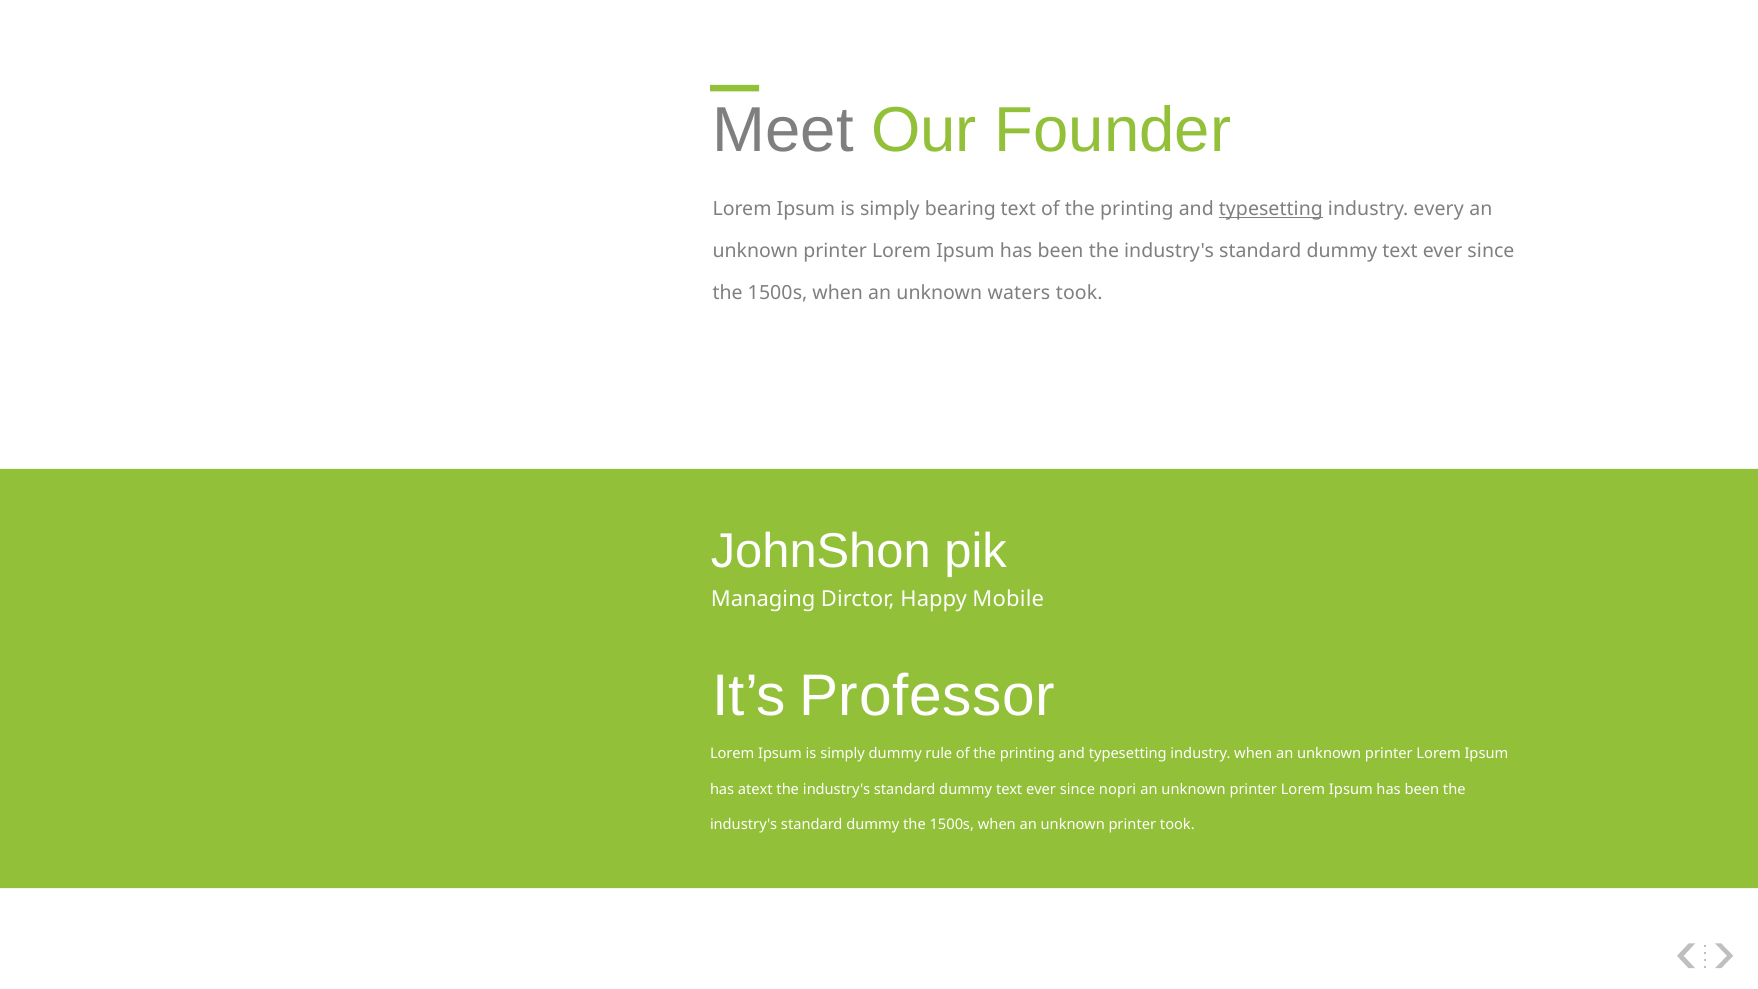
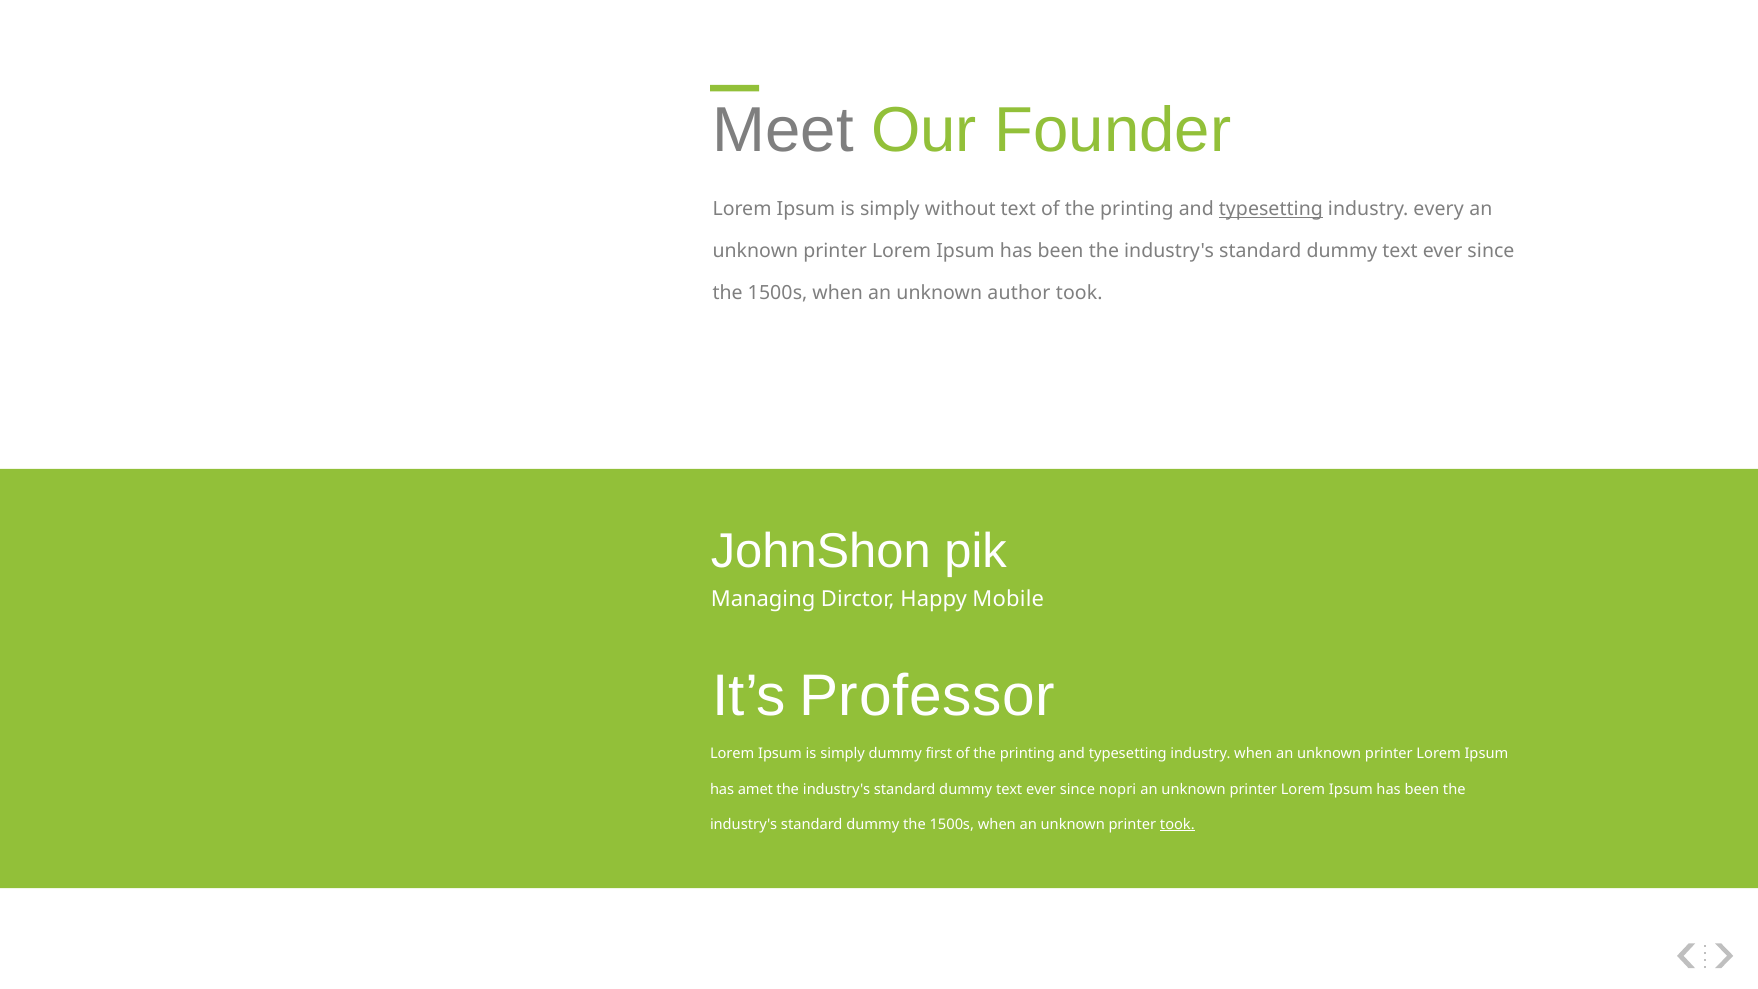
bearing: bearing -> without (960, 209)
waters: waters -> author (1019, 293)
rule: rule -> first (939, 754)
atext: atext -> amet (755, 789)
took underline: none -> present (1177, 824)
